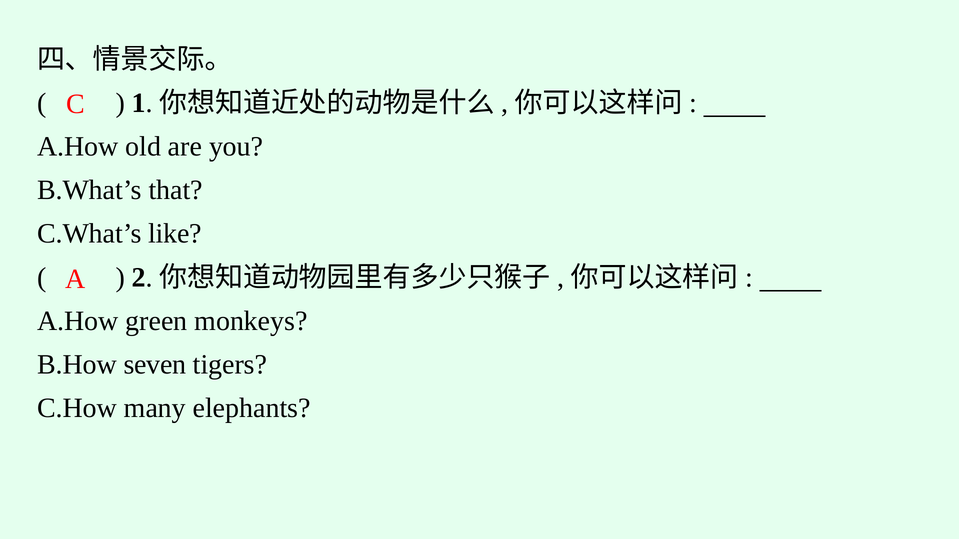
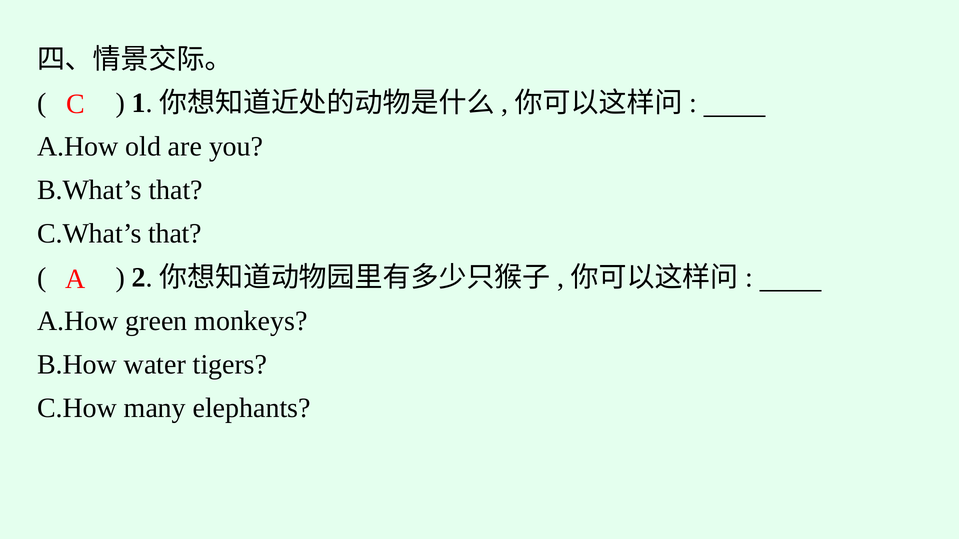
C.What’s like: like -> that (175, 234)
seven: seven -> water (155, 365)
